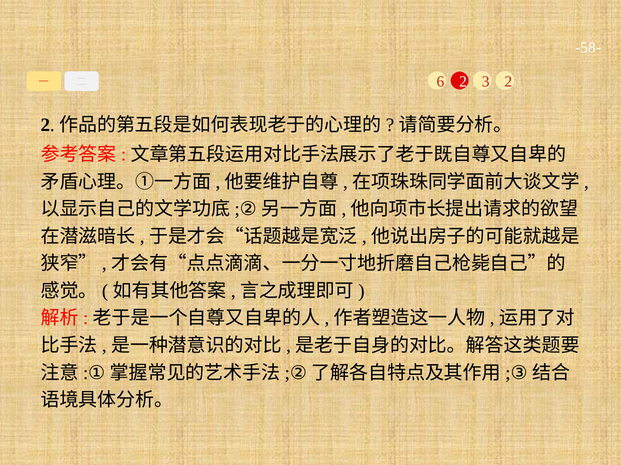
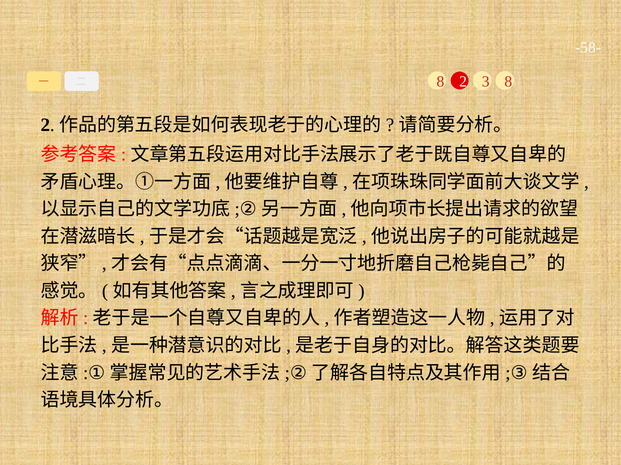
6: 6 -> 8 (440, 82)
3 2: 2 -> 8 (508, 82)
